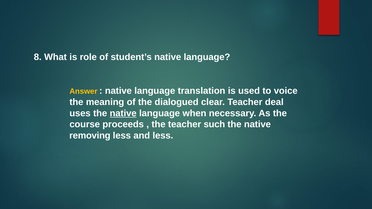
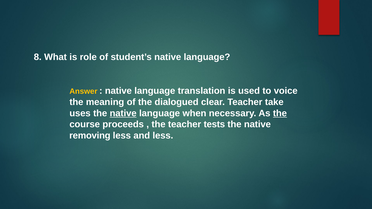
deal: deal -> take (274, 102)
the underline: none -> present (280, 113)
such: such -> tests (214, 125)
